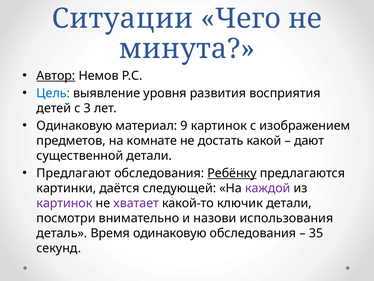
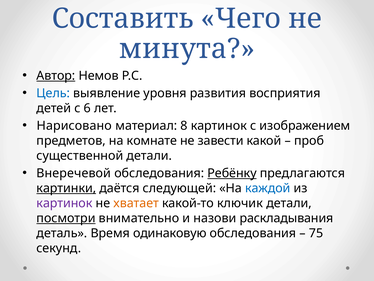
Ситуации: Ситуации -> Составить (123, 19)
3: 3 -> 6 (87, 108)
Одинаковую: Одинаковую -> Нарисовано (74, 126)
9: 9 -> 8 (184, 126)
достать: достать -> завести (221, 140)
дают: дают -> проб (309, 140)
Предлагают: Предлагают -> Внеречевой (74, 173)
картинки underline: none -> present (66, 188)
каждой colour: purple -> blue (268, 188)
хватает colour: purple -> orange (136, 203)
посмотри underline: none -> present (66, 218)
использования: использования -> раскладывания (286, 218)
35: 35 -> 75 (316, 233)
